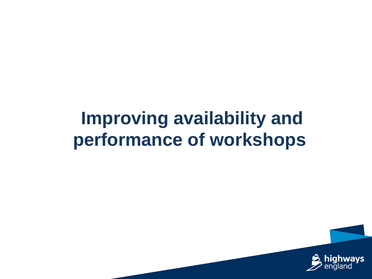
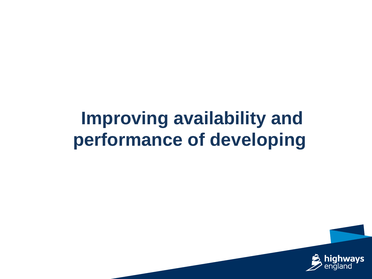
workshops: workshops -> developing (258, 140)
